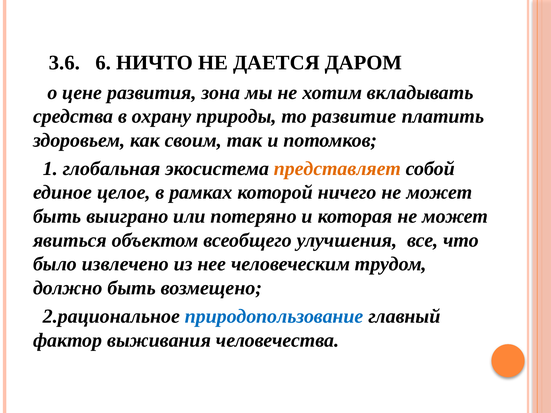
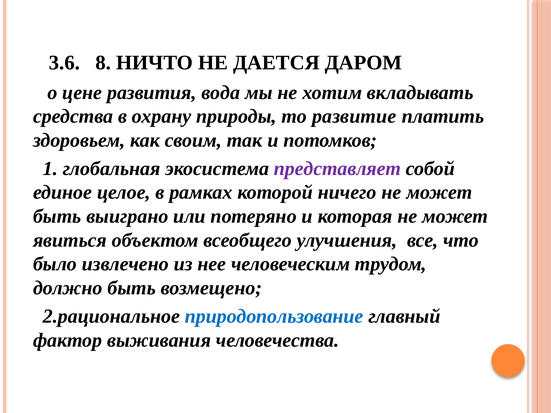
6: 6 -> 8 (103, 63)
зона: зона -> вода (221, 93)
представляет colour: orange -> purple (337, 169)
